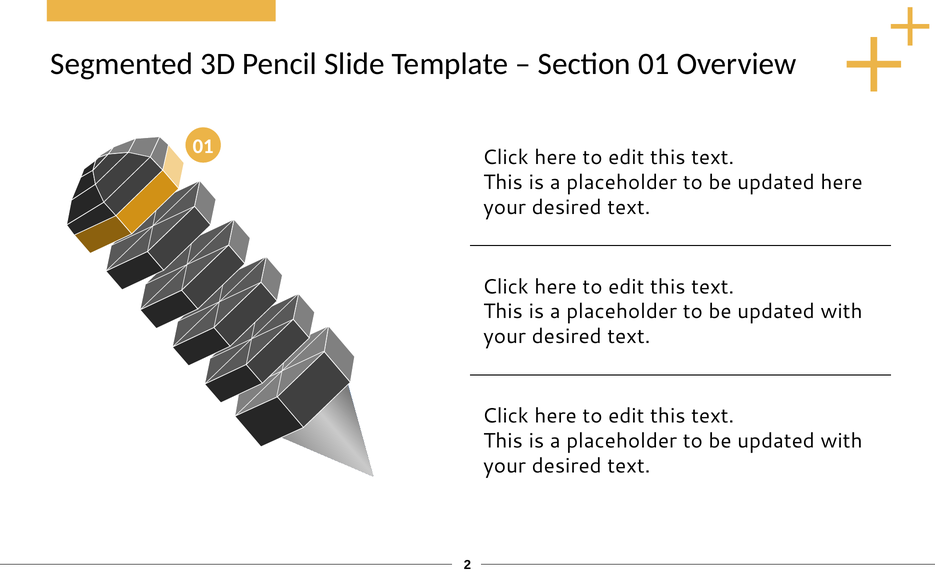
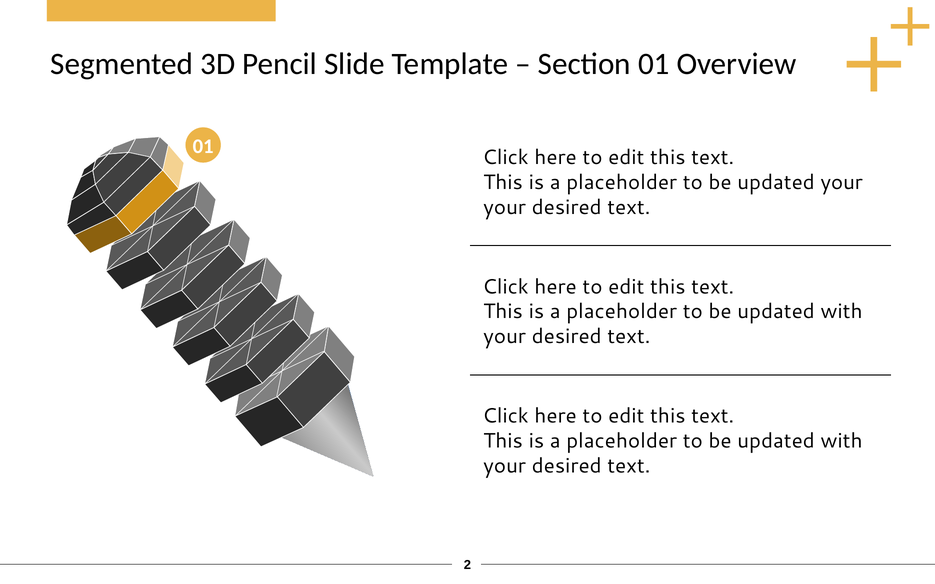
updated here: here -> your (842, 182)
